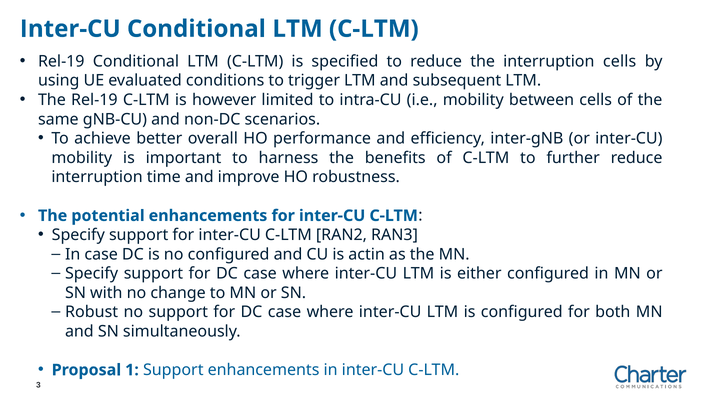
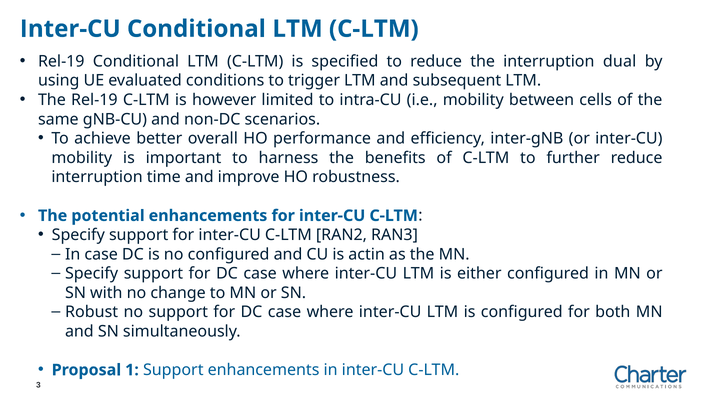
interruption cells: cells -> dual (620, 61)
